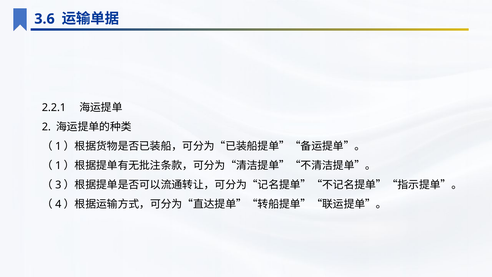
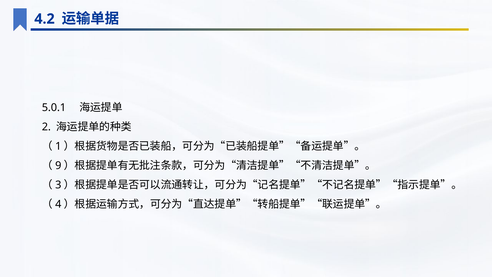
3.6: 3.6 -> 4.2 (45, 19)
2.2.1: 2.2.1 -> 5.0.1 (54, 107)
1: 1 -> 9 (58, 166)
